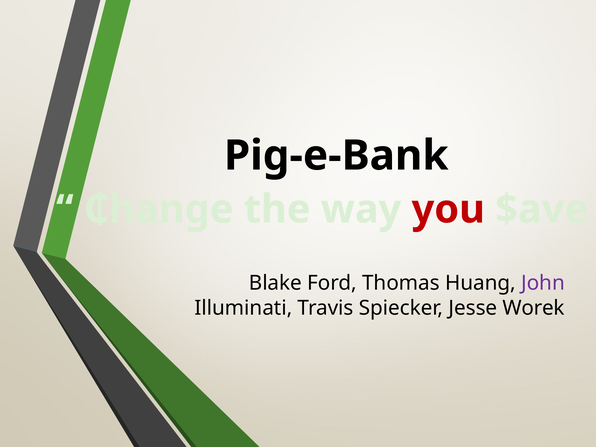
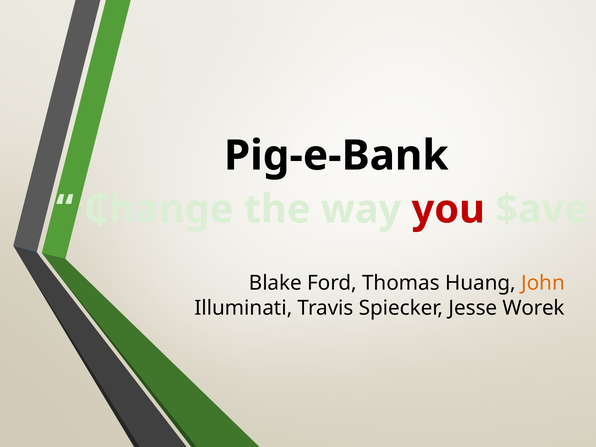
John colour: purple -> orange (543, 283)
